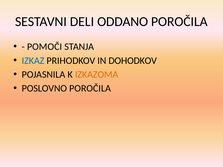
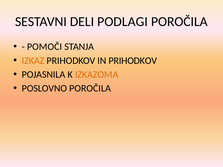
ODDANO: ODDANO -> PODLAGI (123, 22)
IZKAZ colour: blue -> orange (33, 61)
IN DOHODKOV: DOHODKOV -> PRIHODKOV (133, 61)
